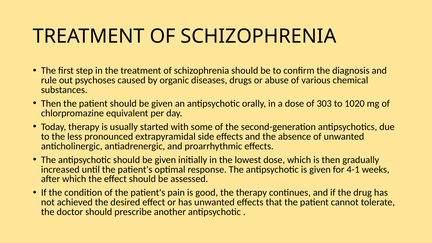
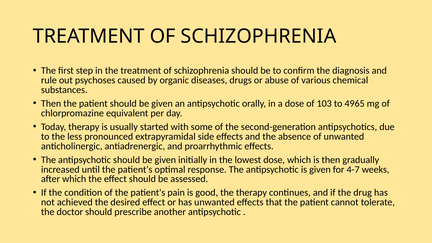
303: 303 -> 103 (324, 104)
1020: 1020 -> 4965 (355, 104)
4-1: 4-1 -> 4-7 (353, 169)
